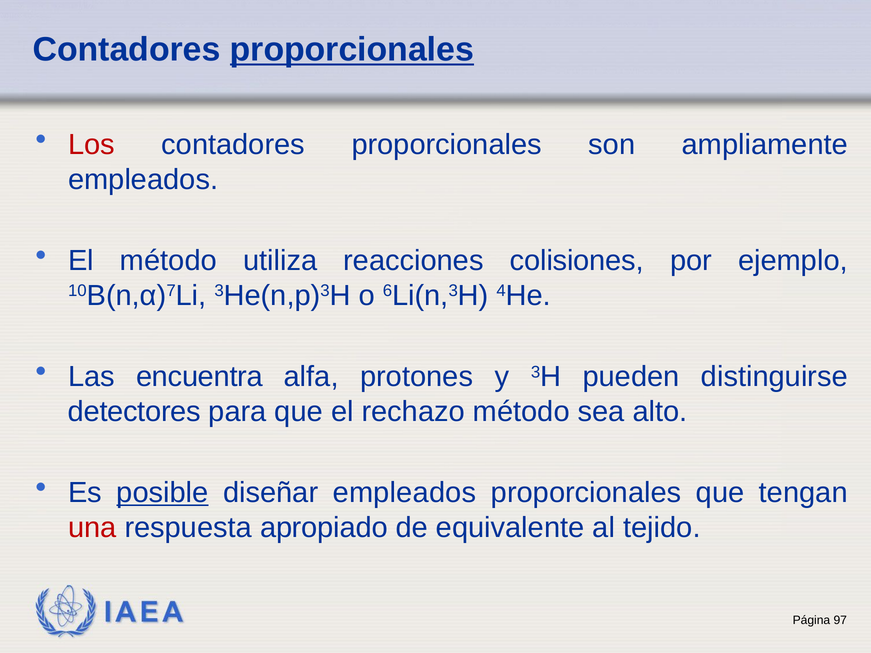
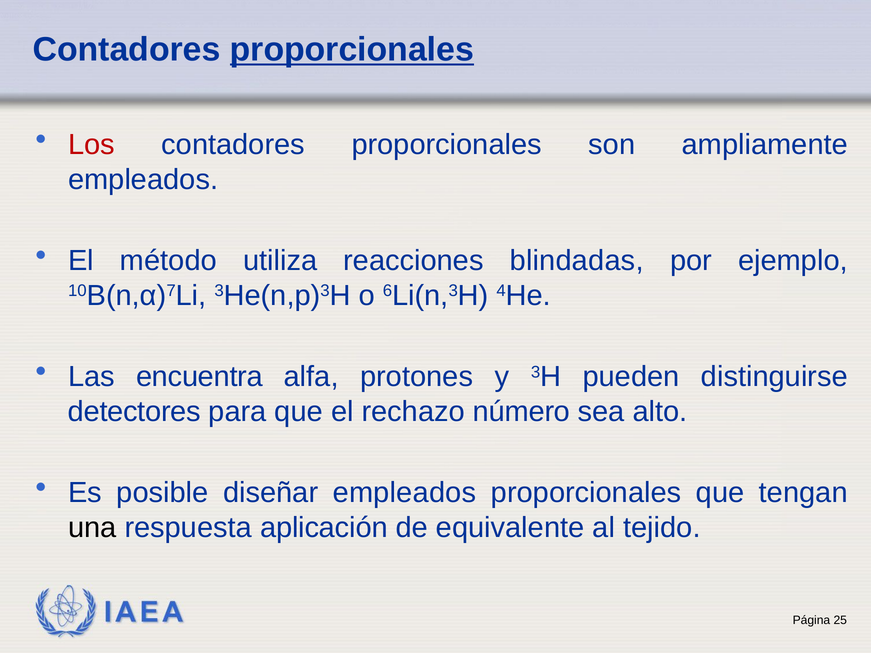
colisiones: colisiones -> blindadas (577, 261)
rechazo método: método -> número (521, 412)
posible underline: present -> none (162, 493)
una colour: red -> black (92, 528)
apropiado: apropiado -> aplicación (324, 528)
97: 97 -> 25 (840, 620)
